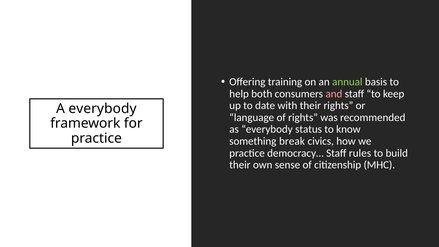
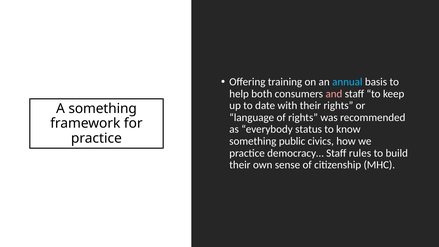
annual colour: light green -> light blue (347, 82)
A everybody: everybody -> something (103, 109)
break: break -> public (292, 141)
